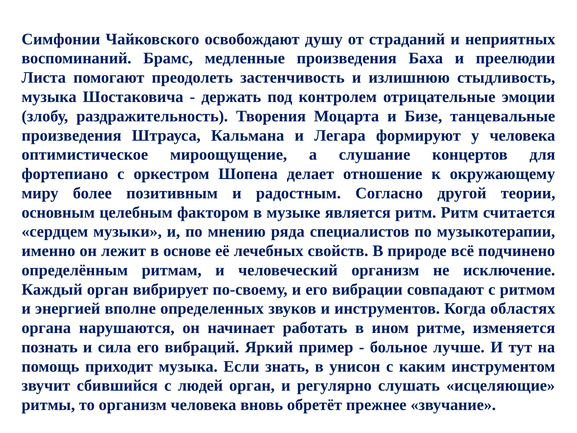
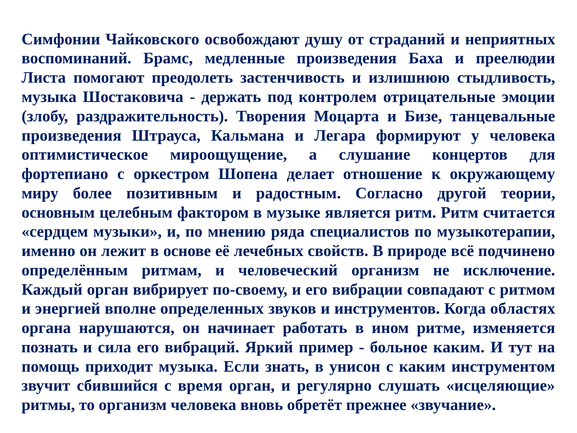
больное лучше: лучше -> каким (459, 347)
людей: людей -> время (200, 385)
